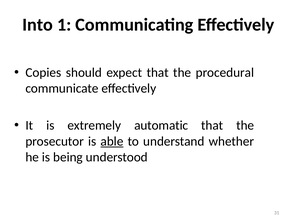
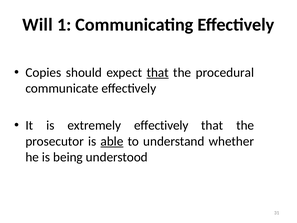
Into: Into -> Will (38, 25)
that underline: none -> present (158, 72)
extremely automatic: automatic -> effectively (161, 125)
